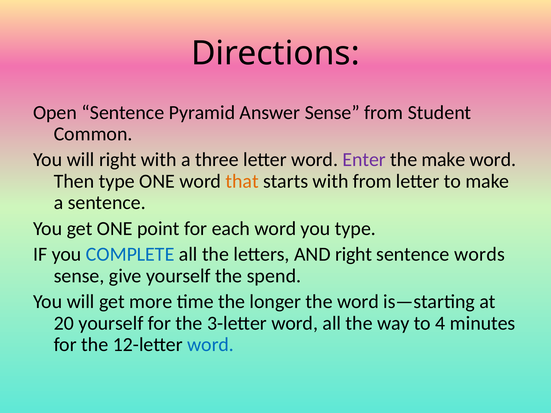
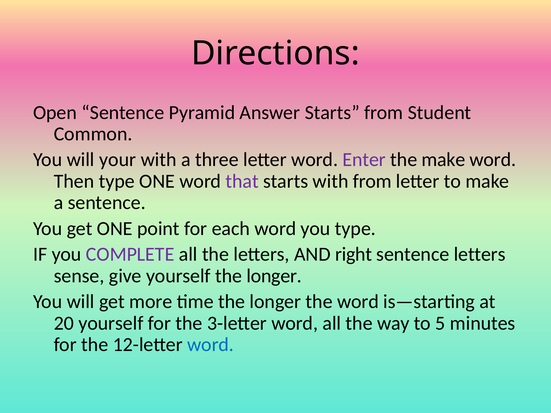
Answer Sense: Sense -> Starts (332, 113)
will right: right -> your (118, 160)
that colour: orange -> purple (242, 181)
COMPLETE colour: blue -> purple (130, 255)
sentence words: words -> letters (480, 255)
yourself the spend: spend -> longer (274, 276)
4: 4 -> 5 (440, 323)
